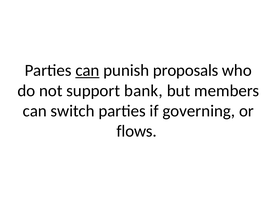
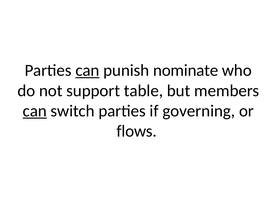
proposals: proposals -> nominate (186, 71)
bank: bank -> table (143, 91)
can underline: none -> present (35, 111)
